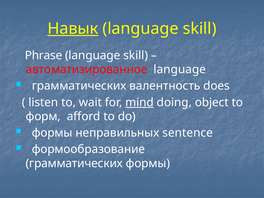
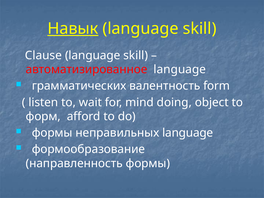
Phrase: Phrase -> Clause (43, 55)
does: does -> form (217, 86)
mind underline: present -> none (140, 102)
неправильных sentence: sentence -> language (188, 133)
грамматических: грамматических -> направленность (74, 163)
